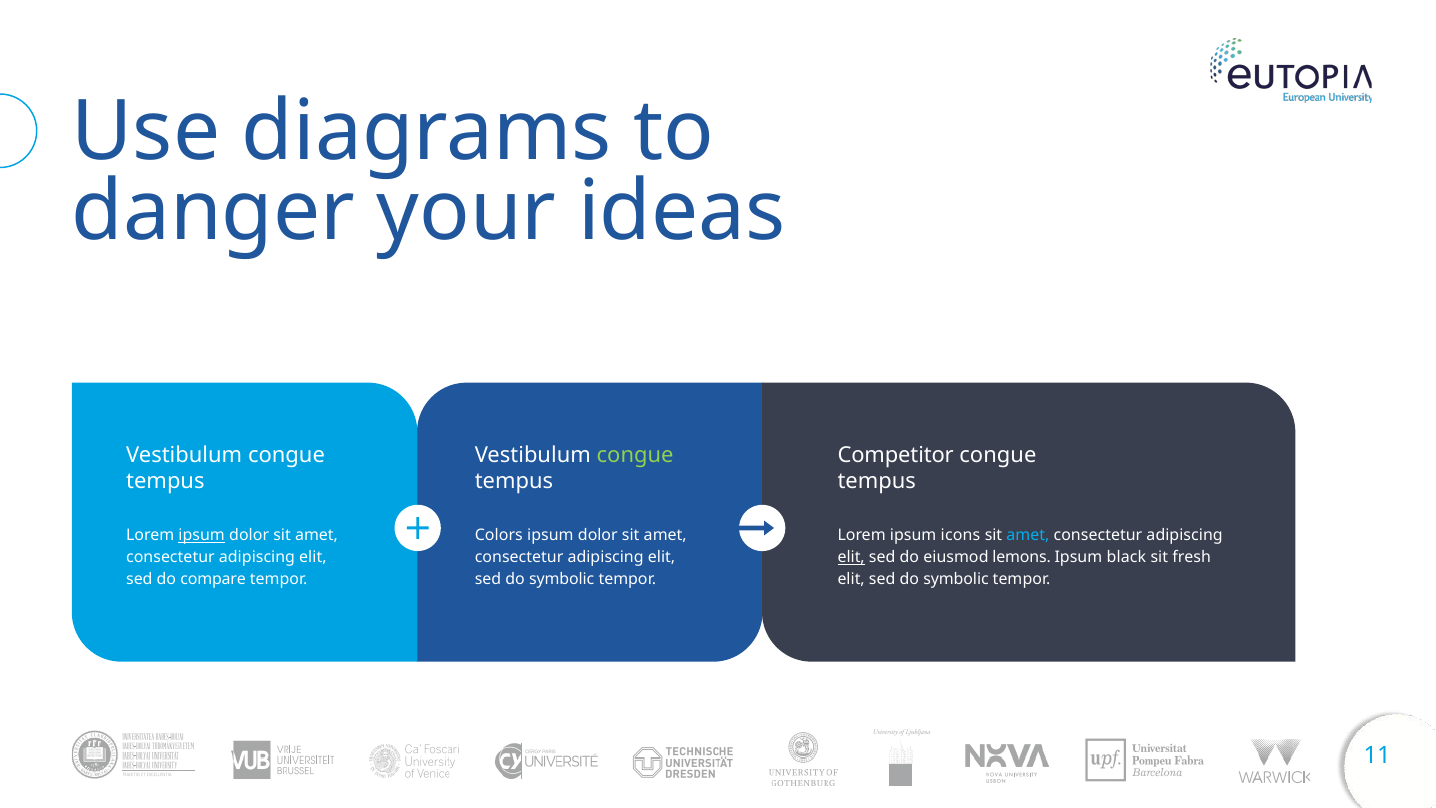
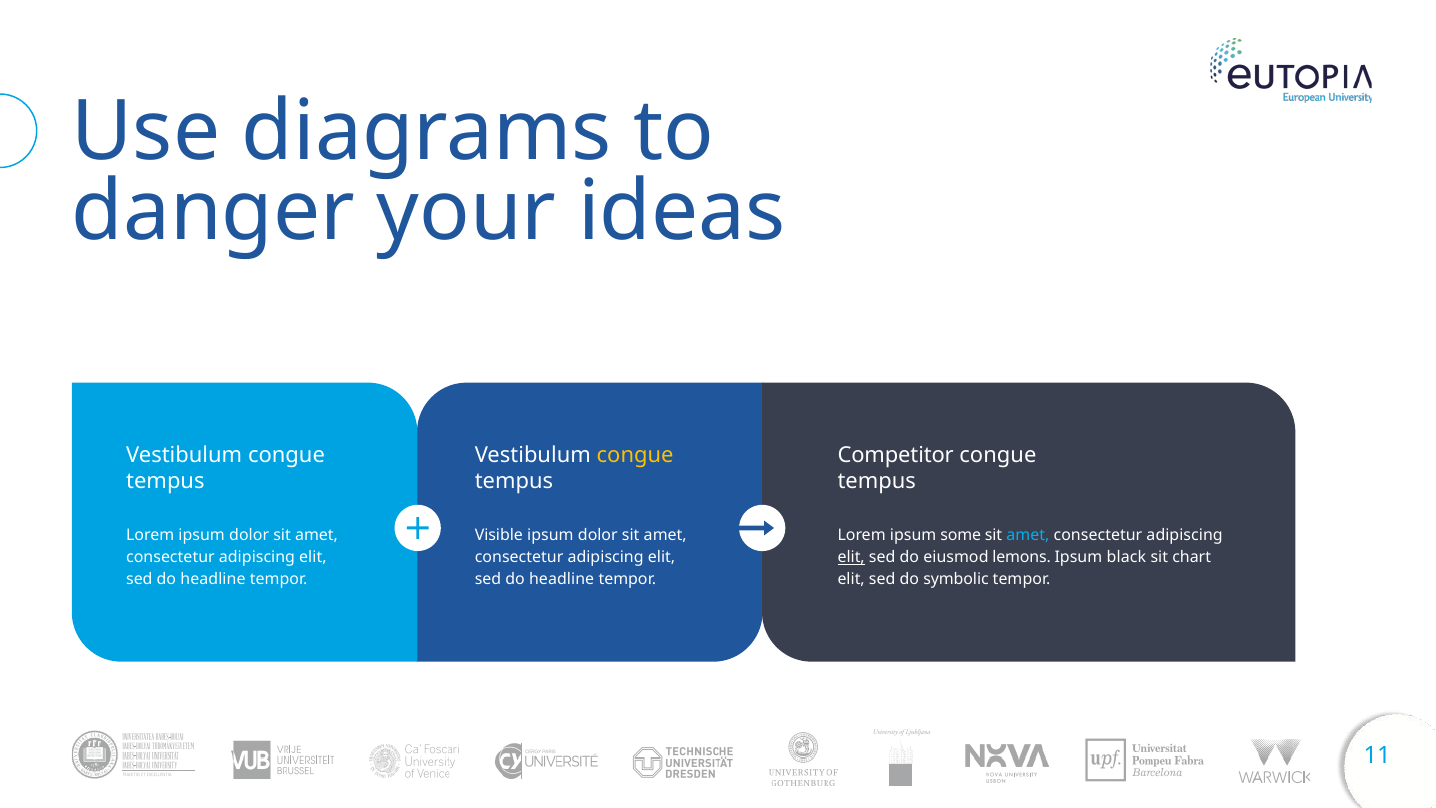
congue colour: light green -> yellow (635, 455)
ipsum underline: present -> none (202, 535)
Colors: Colors -> Visible (499, 535)
icons: icons -> some (961, 535)
fresh: fresh -> chart (1192, 557)
compare: compare -> headline (213, 579)
symbolic: symbolic -> headline (562, 579)
